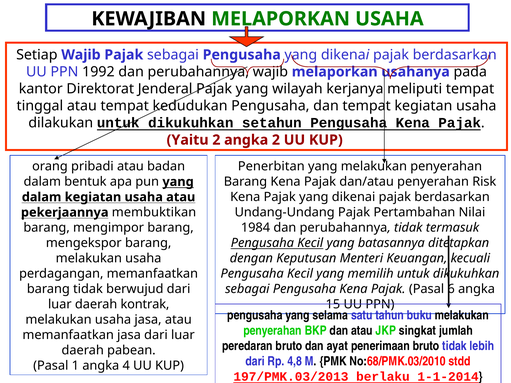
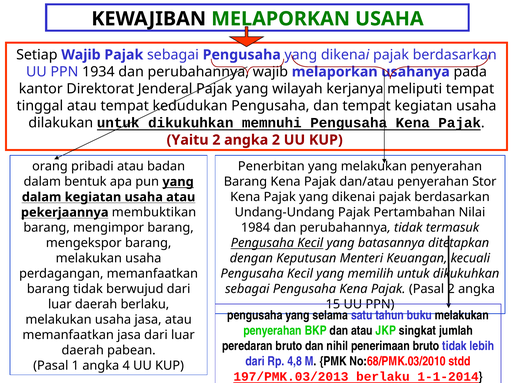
1992: 1992 -> 1934 (98, 72)
setahun: setahun -> memnuhi (272, 123)
Risk: Risk -> Stor (484, 182)
Pasal 6: 6 -> 2 (451, 289)
daerah kontrak: kontrak -> berlaku (145, 304)
ayat: ayat -> nihil (337, 346)
